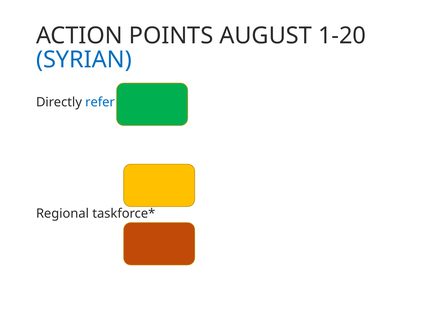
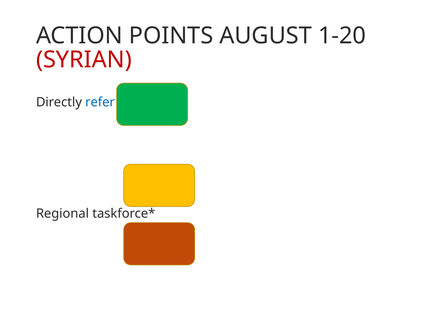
SYRIAN colour: blue -> red (84, 60)
